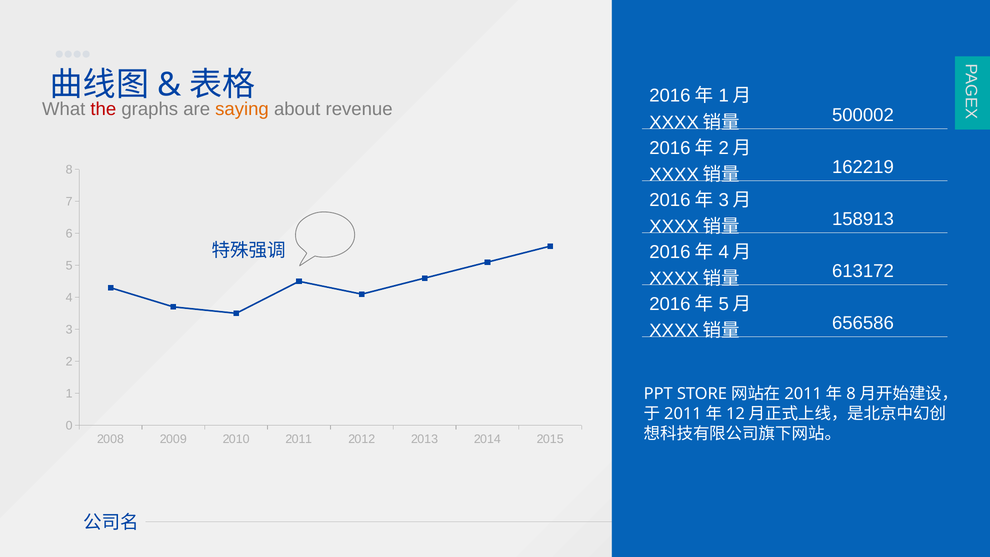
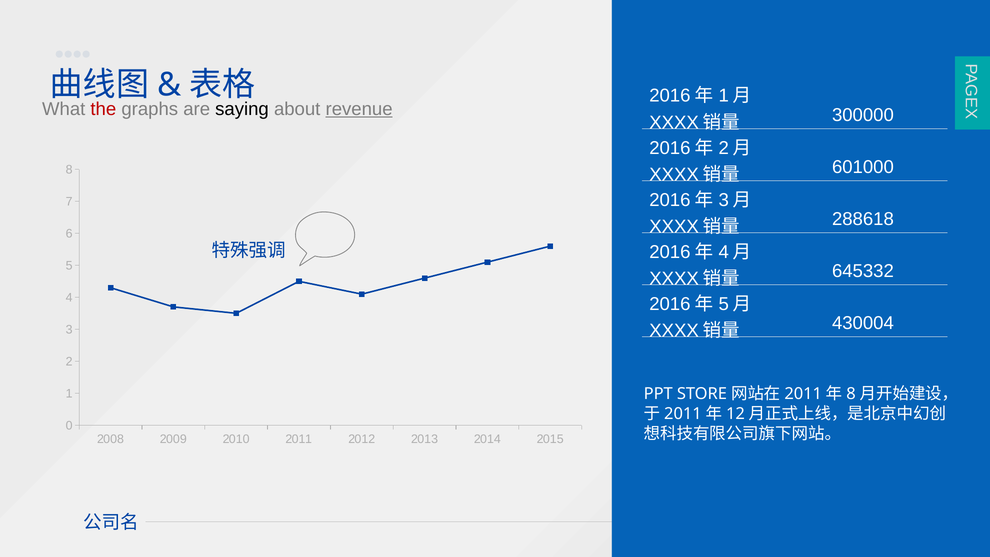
saying colour: orange -> black (242, 109)
revenue underline: none -> present (359, 109)
500002: 500002 -> 300000 (863, 115)
162219: 162219 -> 601000 (863, 167)
158913: 158913 -> 288618 (863, 219)
613172: 613172 -> 645332 (863, 271)
656586: 656586 -> 430004 (863, 323)
